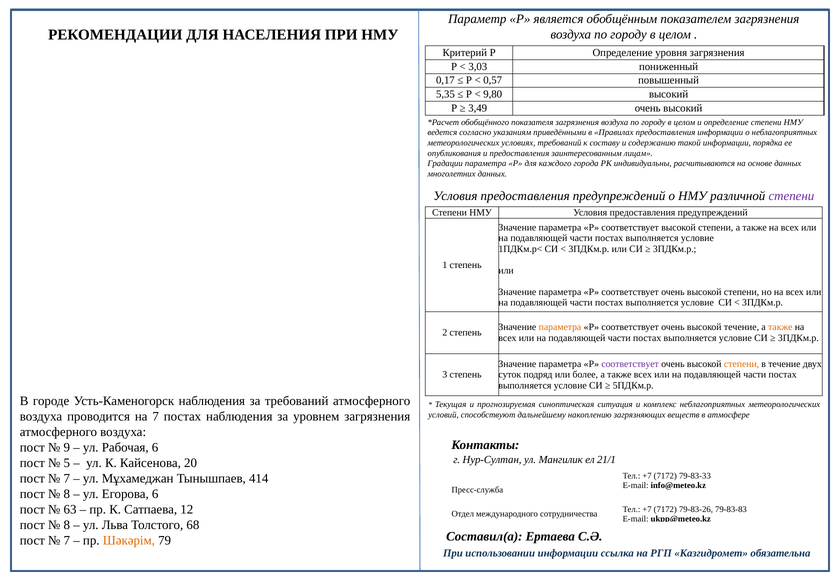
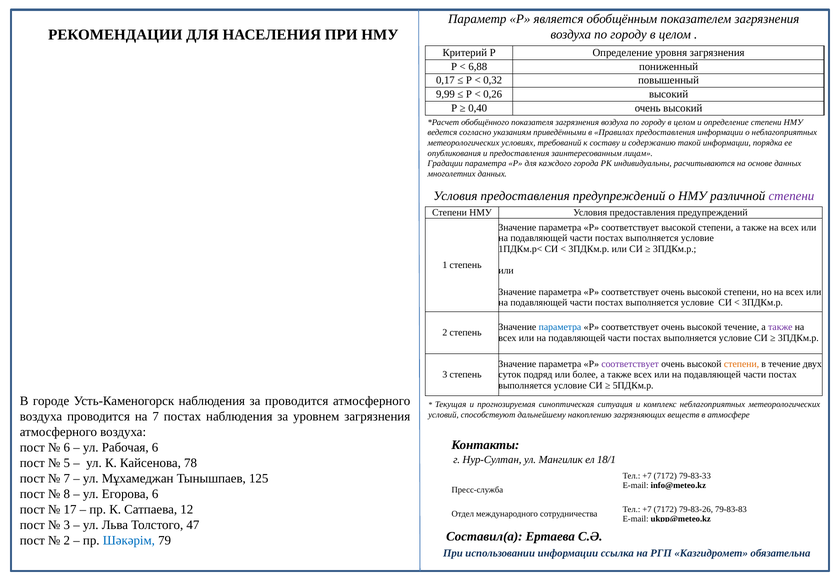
3,03: 3,03 -> 6,88 (478, 67)
0,57: 0,57 -> 0,32 (493, 80)
5,35: 5,35 -> 9,99 (445, 94)
9,80: 9,80 -> 0,26 (493, 94)
3,49: 3,49 -> 0,40 (478, 108)
параметра colour: orange -> blue (560, 328)
также colour: orange -> purple (780, 328)
за требований: требований -> проводится (297, 401)
9: 9 -> 6 (67, 448)
21/1: 21/1 -> 18/1 (606, 460)
20: 20 -> 78 (191, 463)
414: 414 -> 125 (259, 479)
63: 63 -> 17 (70, 510)
8: 8 -> 3 (67, 525)
68: 68 -> 47 (193, 525)
7: 7 -> 2 (67, 541)
Шәкәрім colour: orange -> blue (129, 541)
